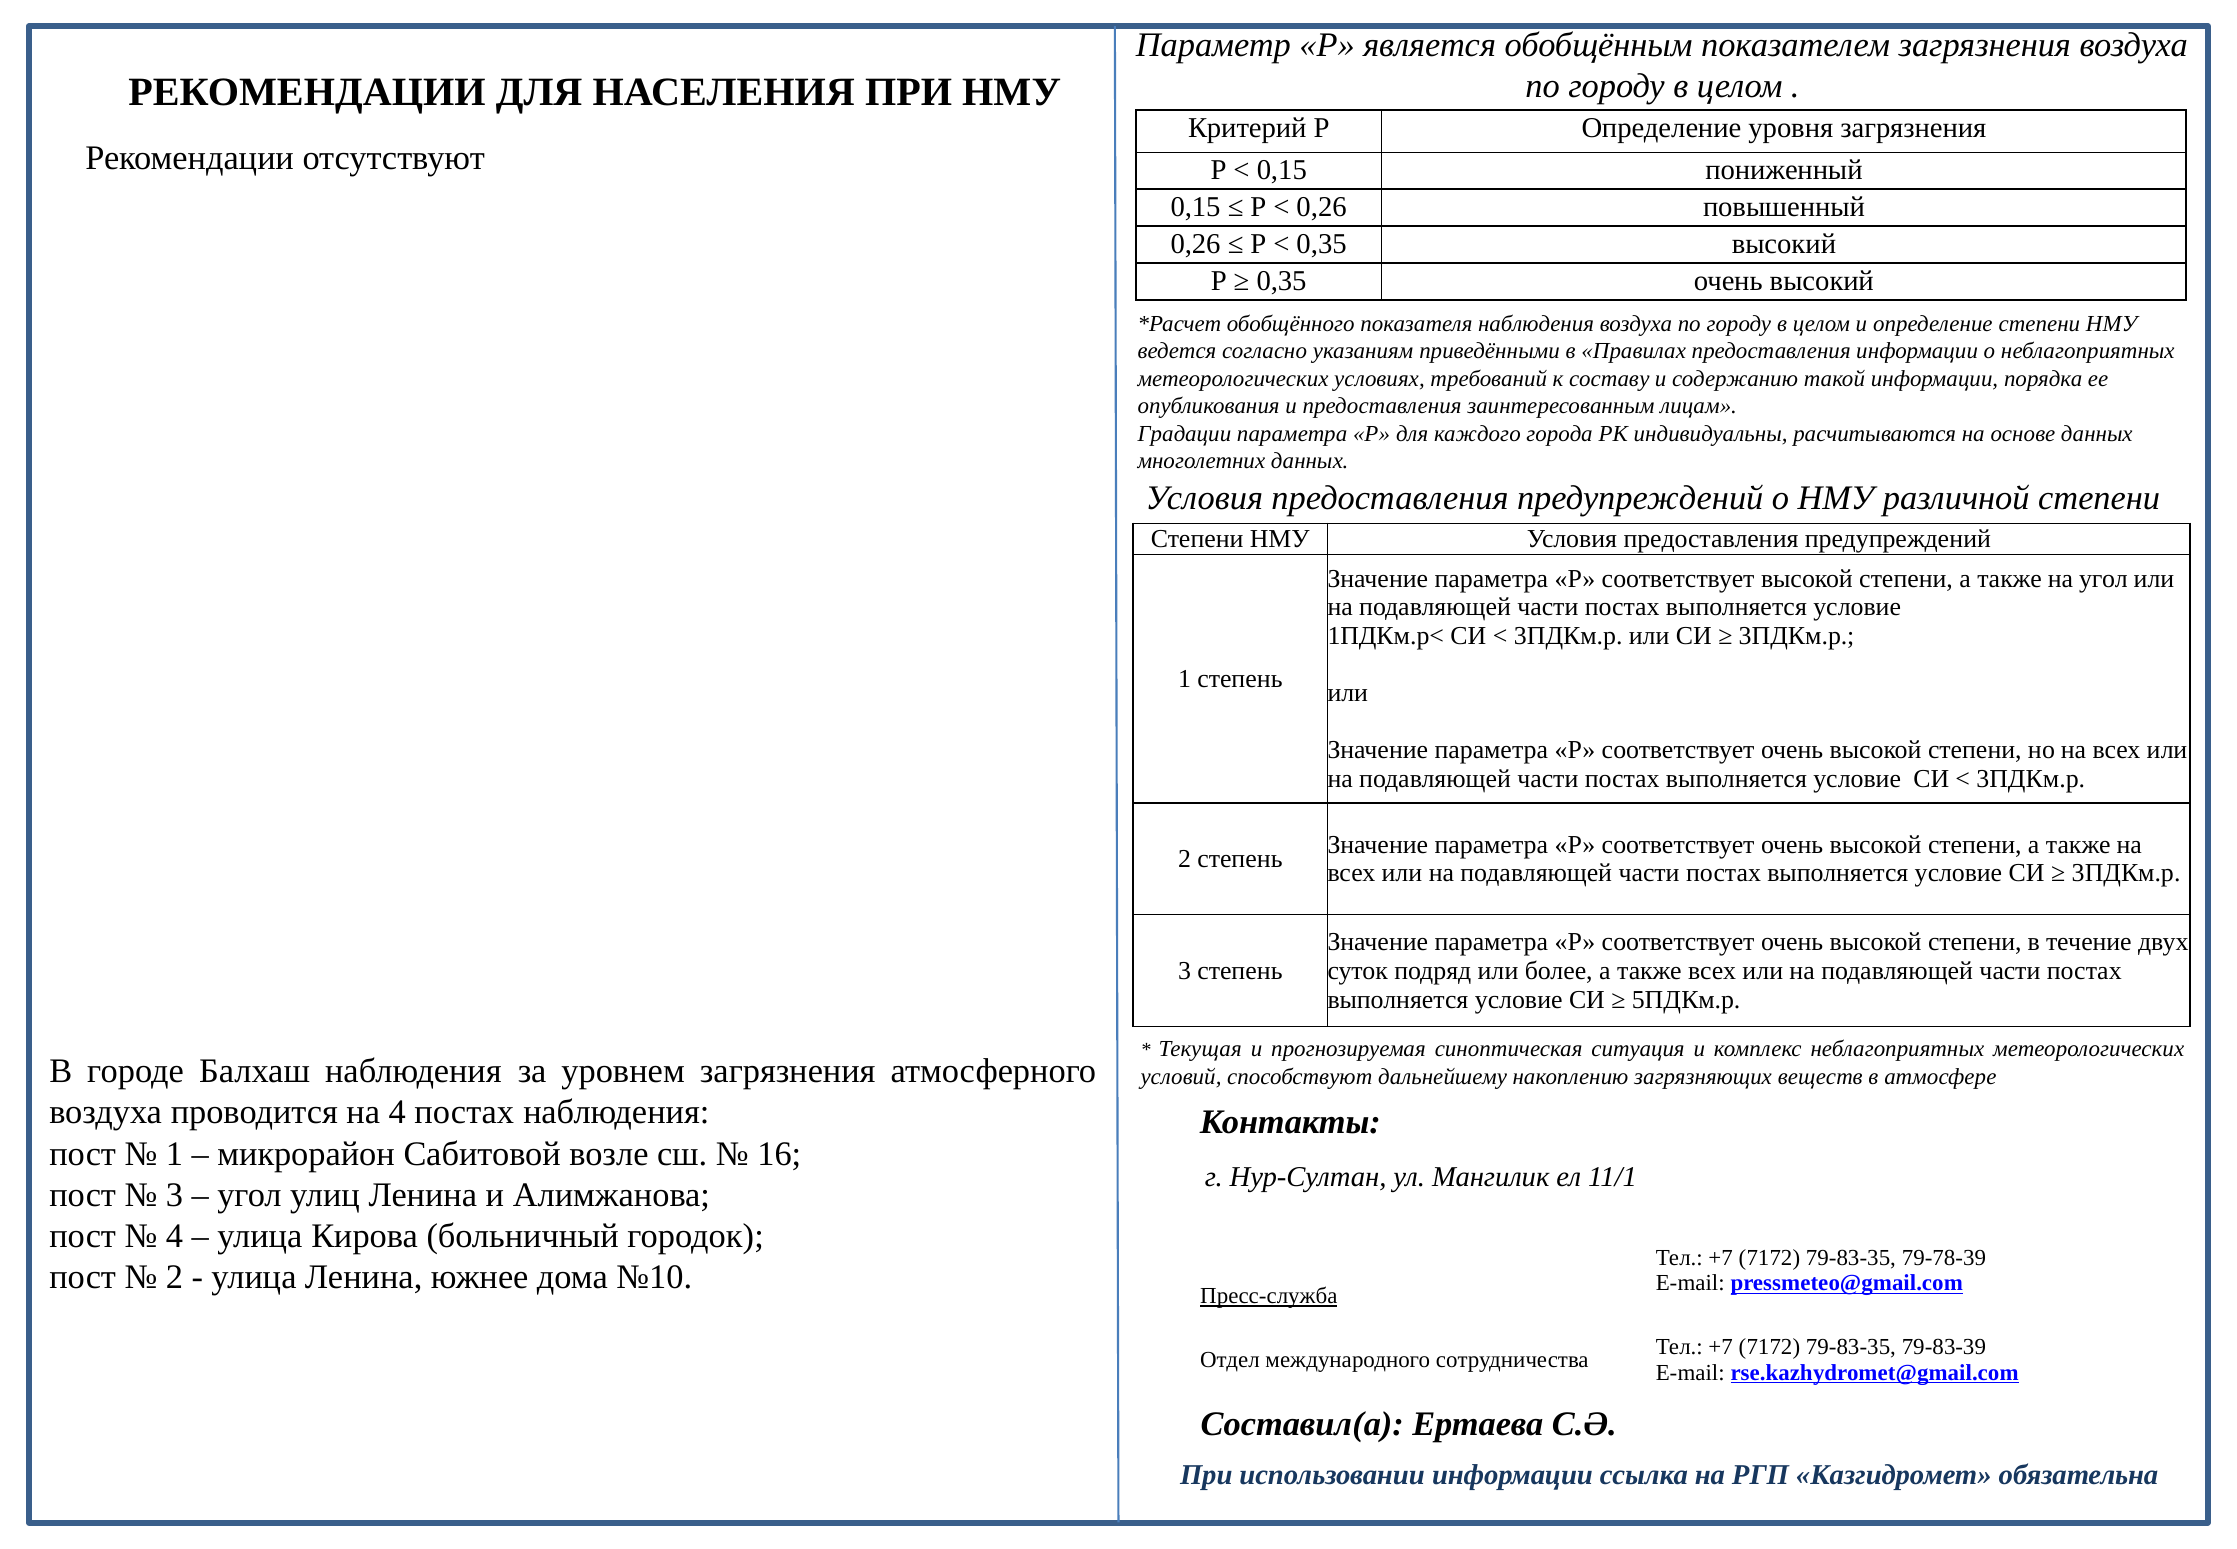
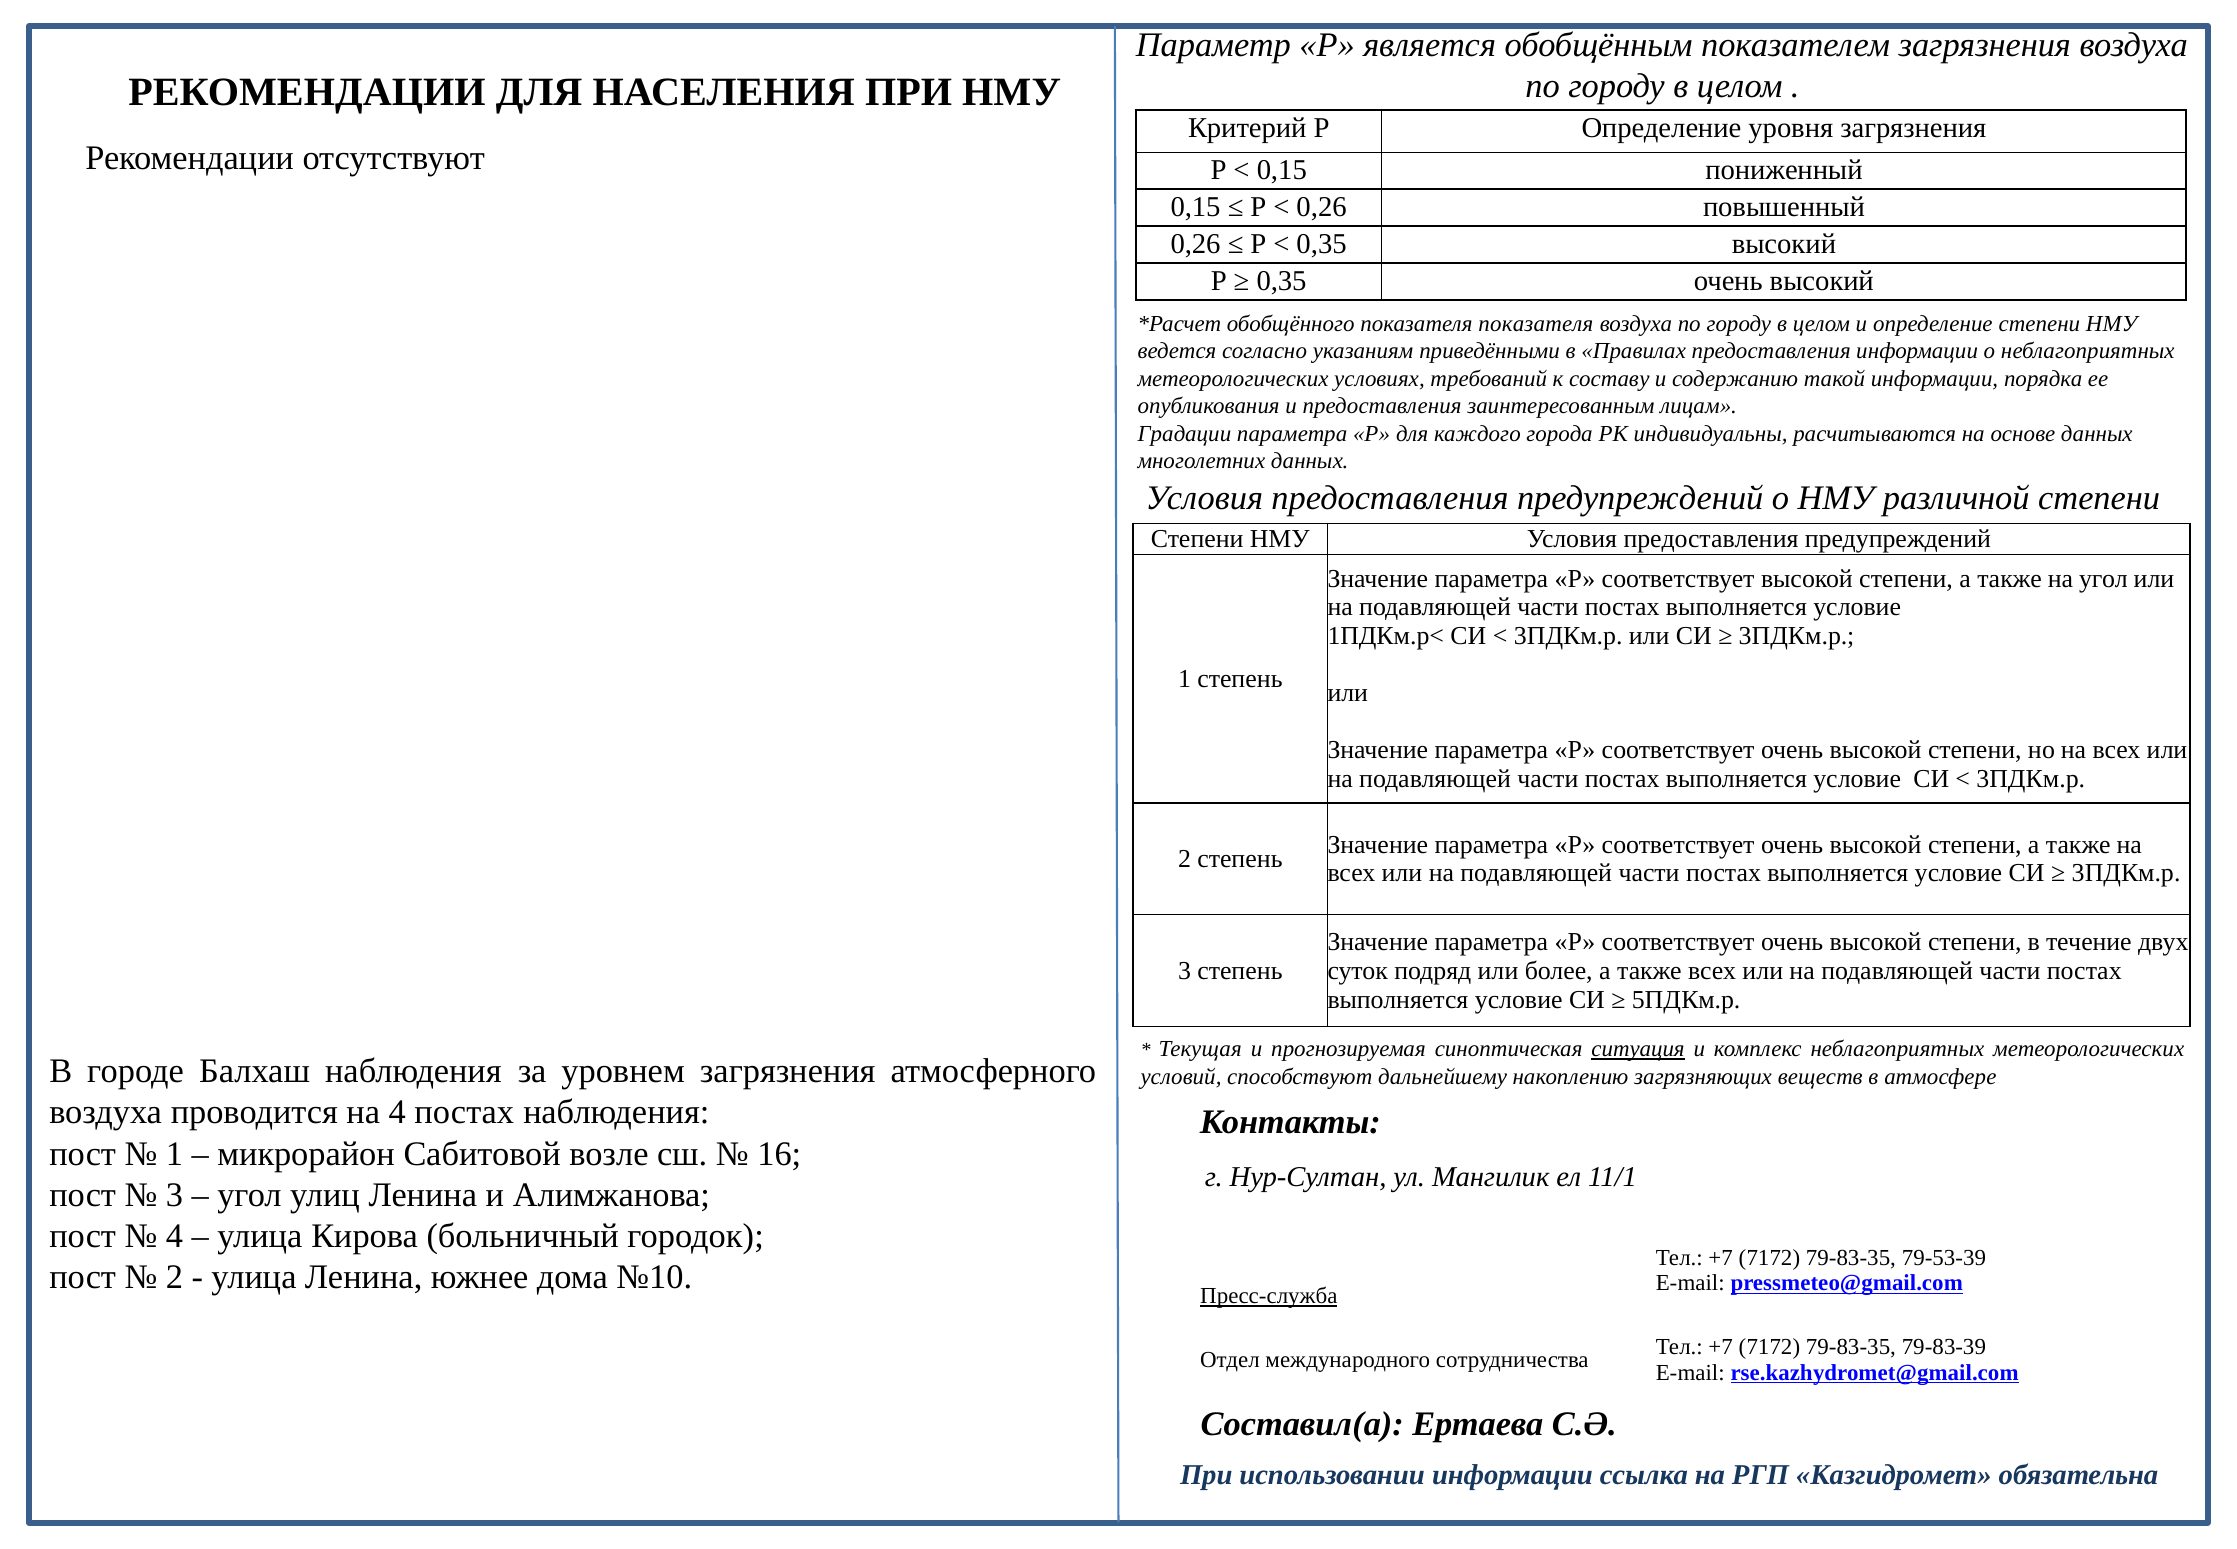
показателя наблюдения: наблюдения -> показателя (1536, 324)
ситуация underline: none -> present (1638, 1049)
79-78-39: 79-78-39 -> 79-53-39 (1944, 1258)
